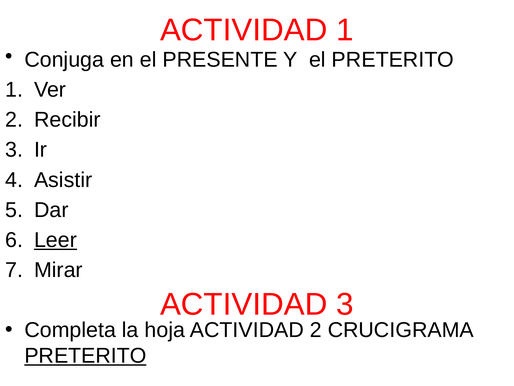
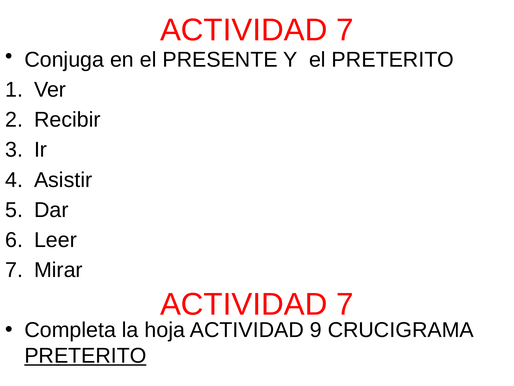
1: 1 -> 7 (345, 30)
Leer underline: present -> none (55, 240)
3: 3 -> 7 (345, 304)
ACTIVIDAD 2: 2 -> 9 (316, 330)
